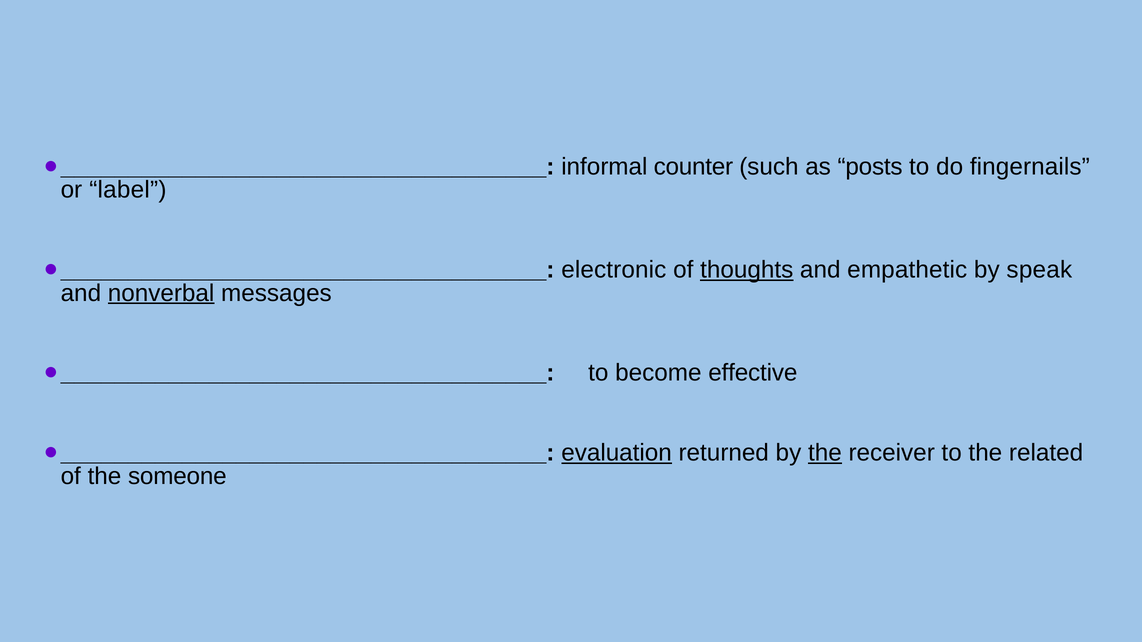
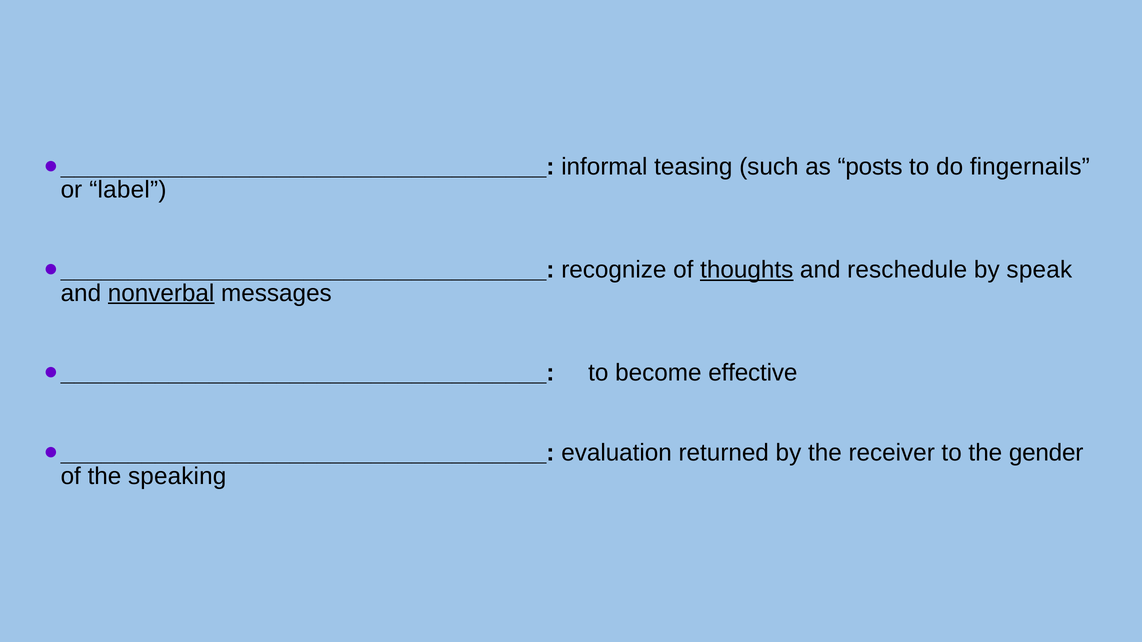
counter: counter -> teasing (693, 167)
electronic: electronic -> recognize (614, 270)
empathetic: empathetic -> reschedule (907, 270)
evaluation underline: present -> none (617, 453)
the underline: present -> none (825, 453)
related: related -> gender (1046, 453)
someone: someone -> speaking (177, 476)
